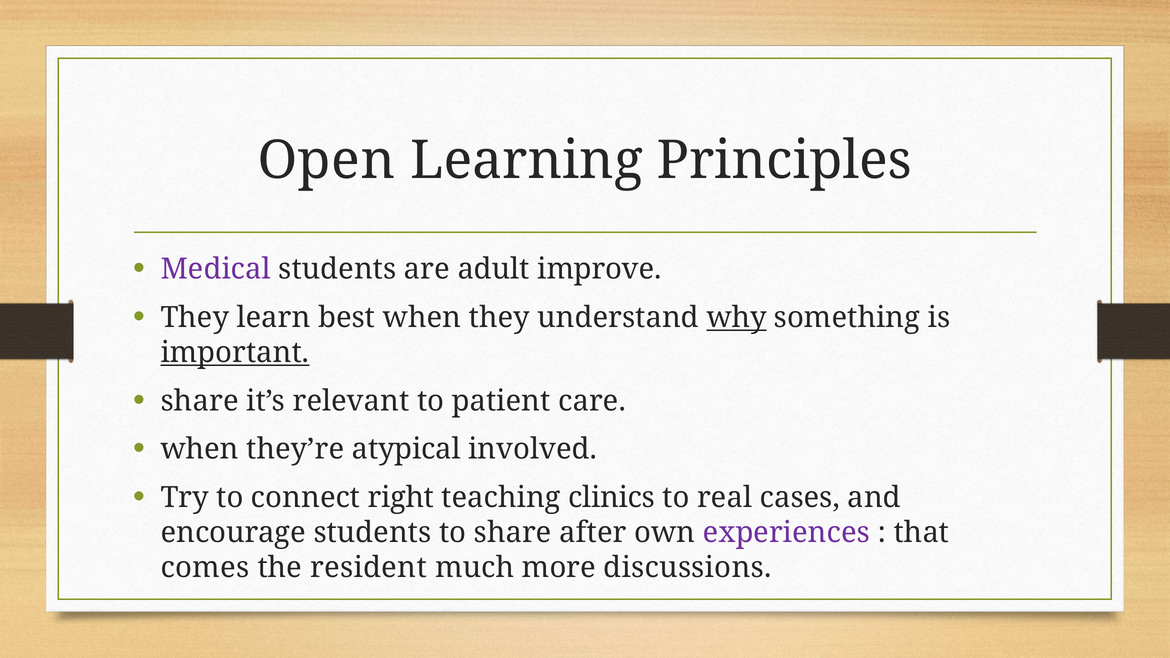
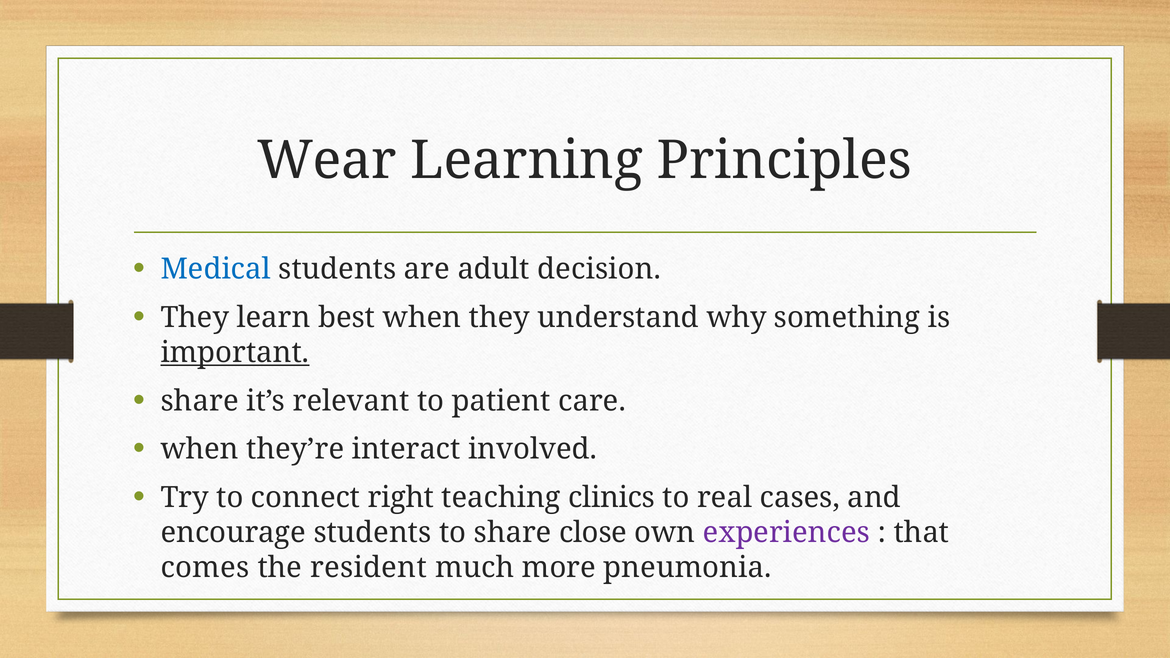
Open: Open -> Wear (327, 161)
Medical colour: purple -> blue (216, 269)
improve: improve -> decision (599, 269)
why underline: present -> none (737, 318)
atypical: atypical -> interact (406, 449)
after: after -> close (593, 533)
discussions: discussions -> pneumonia (687, 568)
